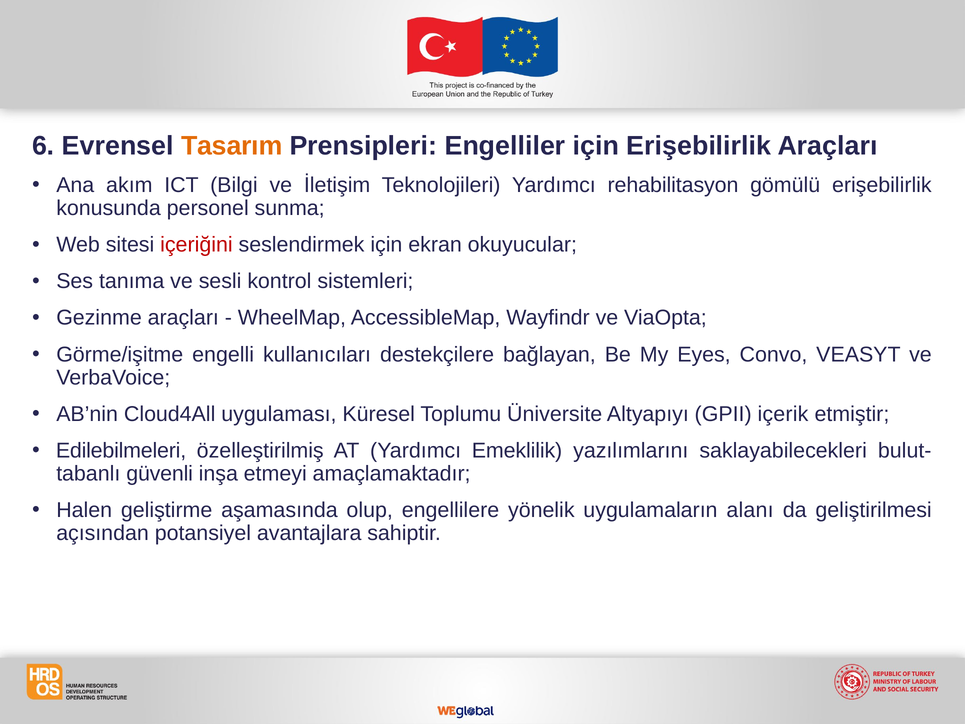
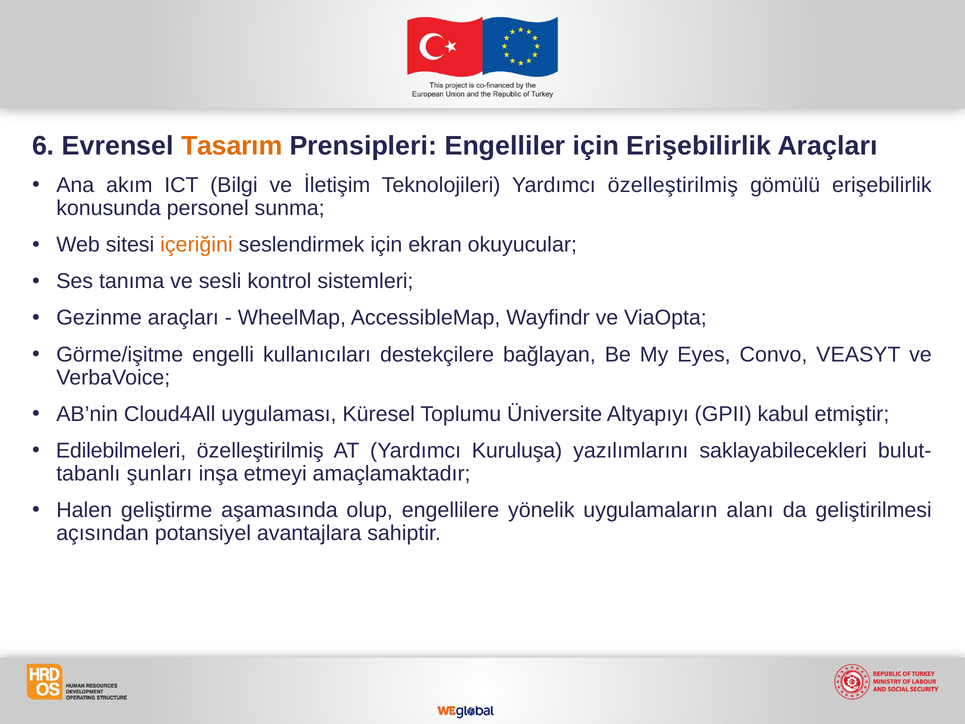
Yardımcı rehabilitasyon: rehabilitasyon -> özelleştirilmiş (673, 185)
içeriğini colour: red -> orange (196, 245)
içerik: içerik -> kabul (783, 414)
Emeklilik: Emeklilik -> Kuruluşa (517, 450)
güvenli: güvenli -> şunları (159, 474)
